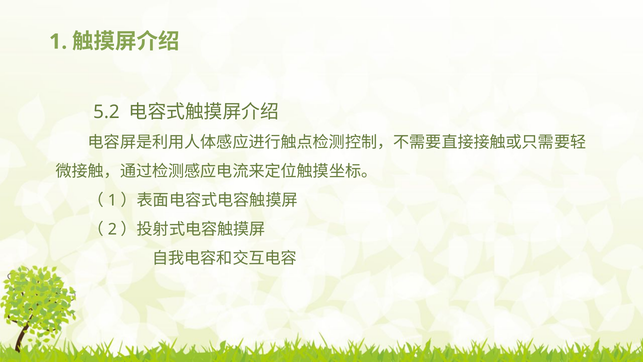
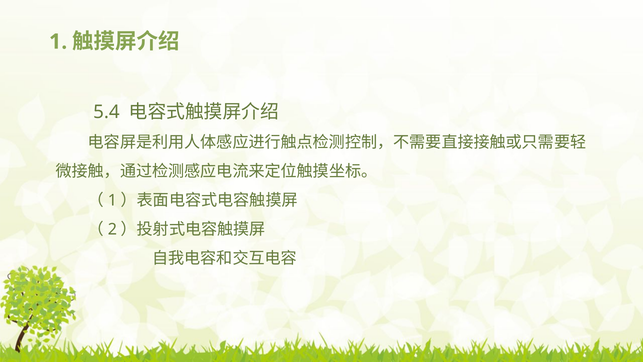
5.2: 5.2 -> 5.4 (106, 112)
